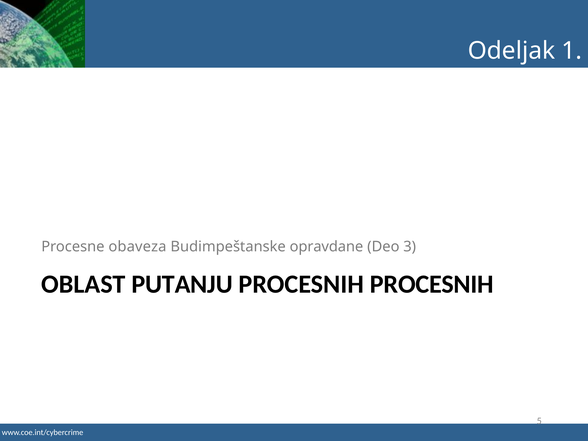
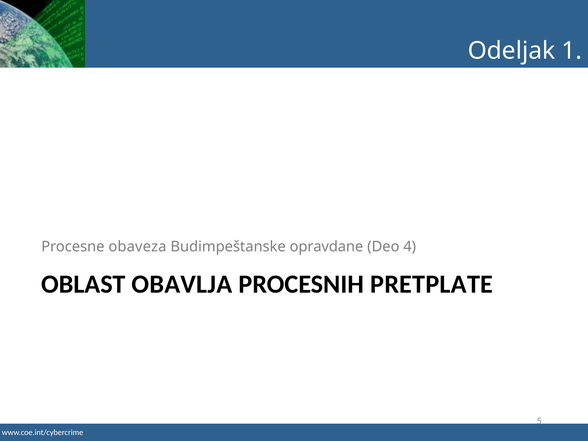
3: 3 -> 4 (410, 247)
PUTANJU: PUTANJU -> OBAVLJA (182, 284)
PROCESNIH PROCESNIH: PROCESNIH -> PRETPLATE (432, 284)
